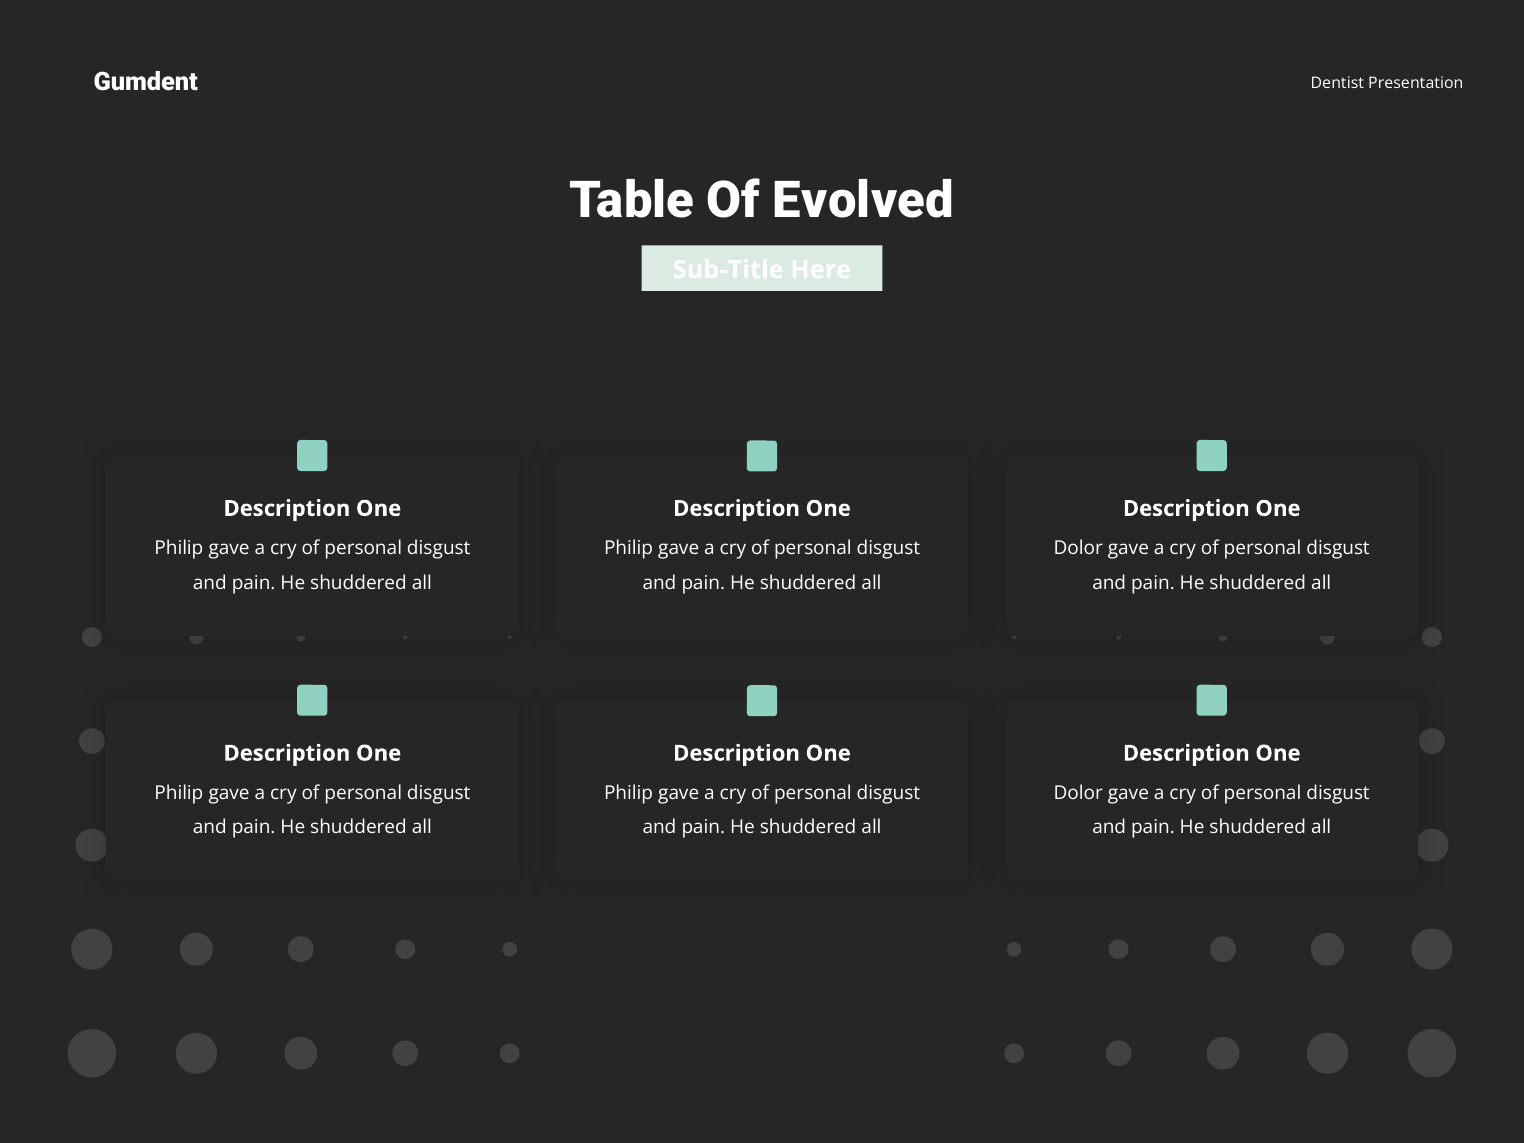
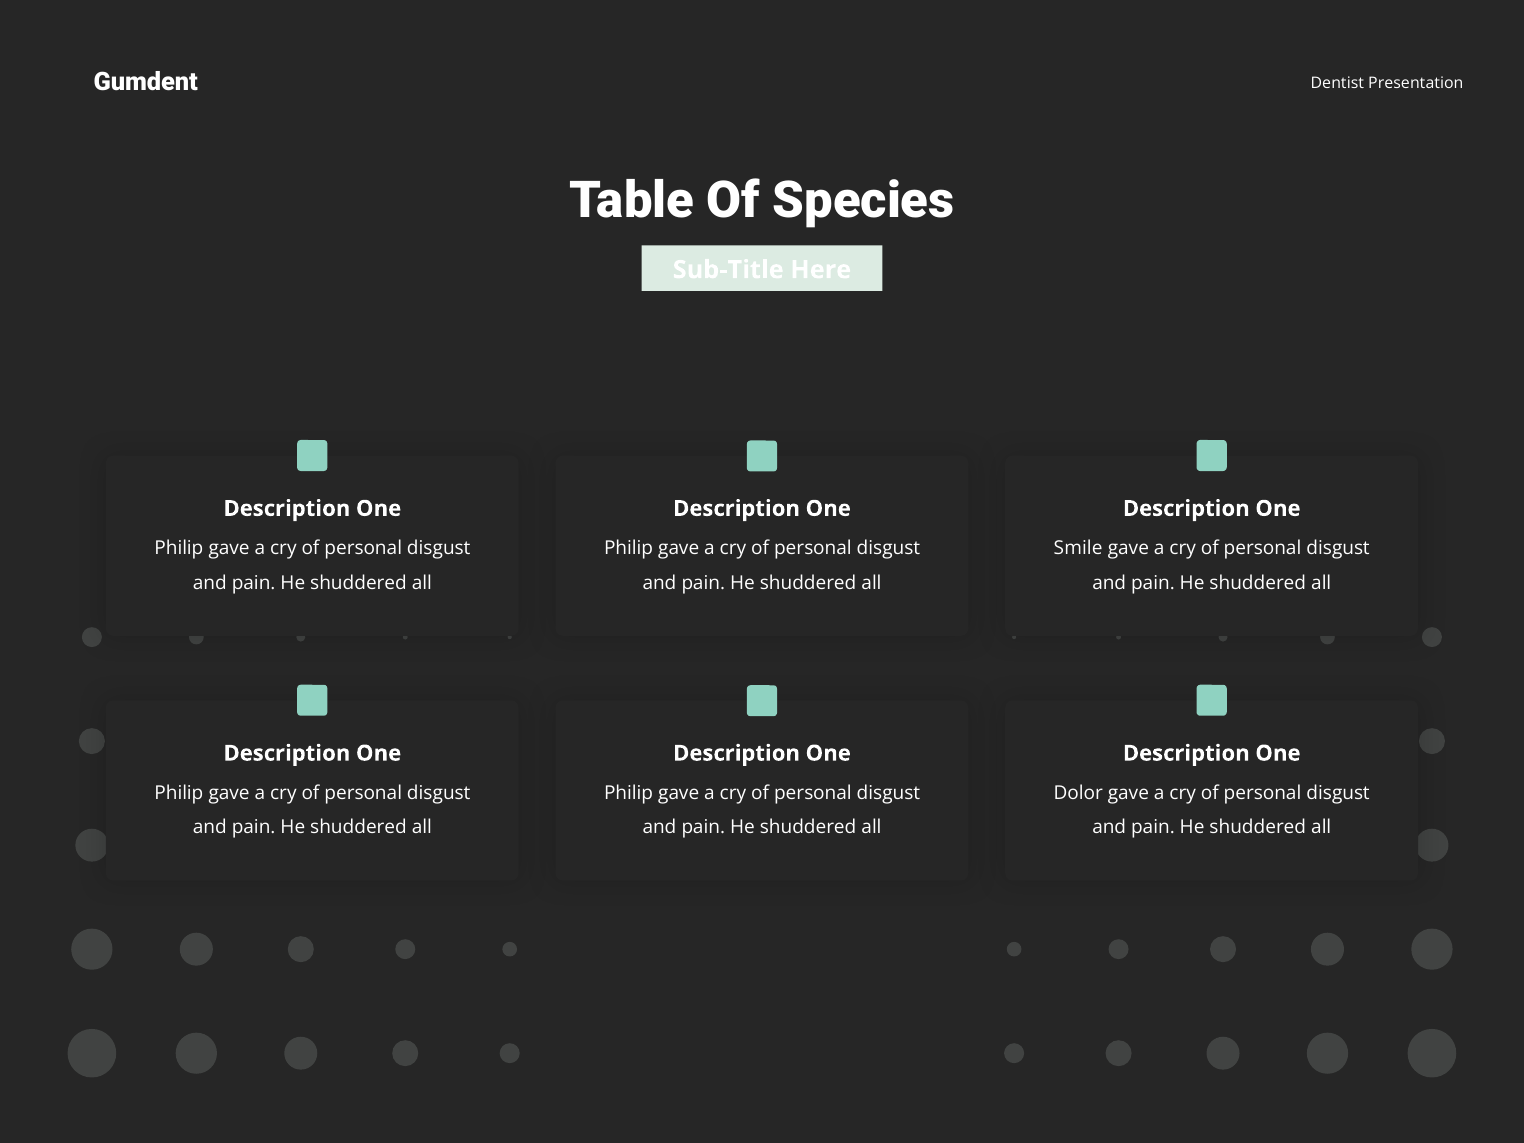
Evolved: Evolved -> Species (864, 201)
Dolor: Dolor -> Smile (1078, 548)
